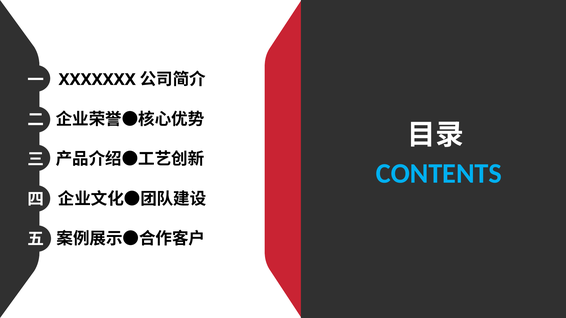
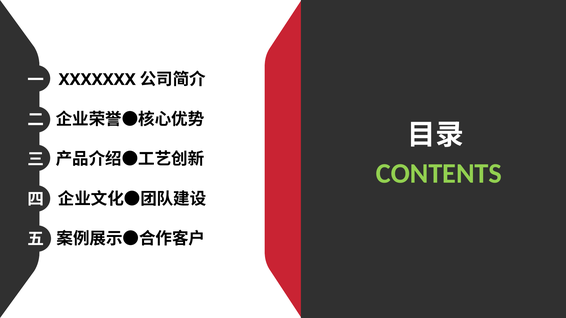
CONTENTS colour: light blue -> light green (439, 174)
